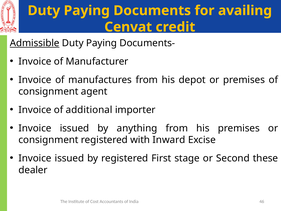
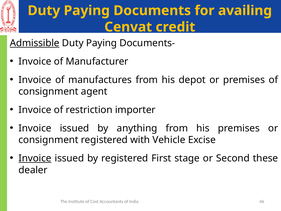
additional: additional -> restriction (89, 110)
Inward: Inward -> Vehicle (169, 140)
Invoice underline: none -> present (35, 158)
